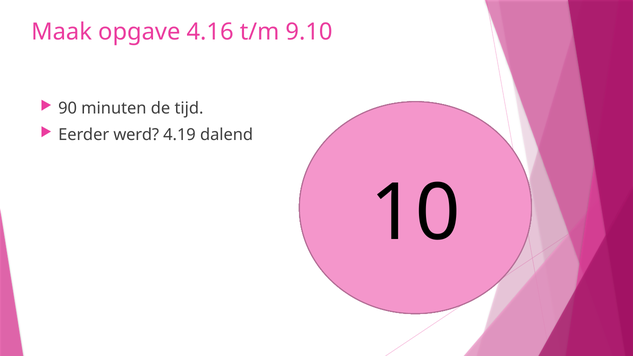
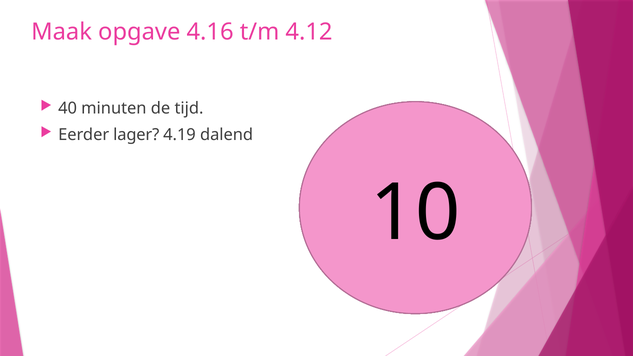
9.10: 9.10 -> 4.12 (309, 32)
90: 90 -> 40 (68, 108)
werd: werd -> lager (136, 135)
